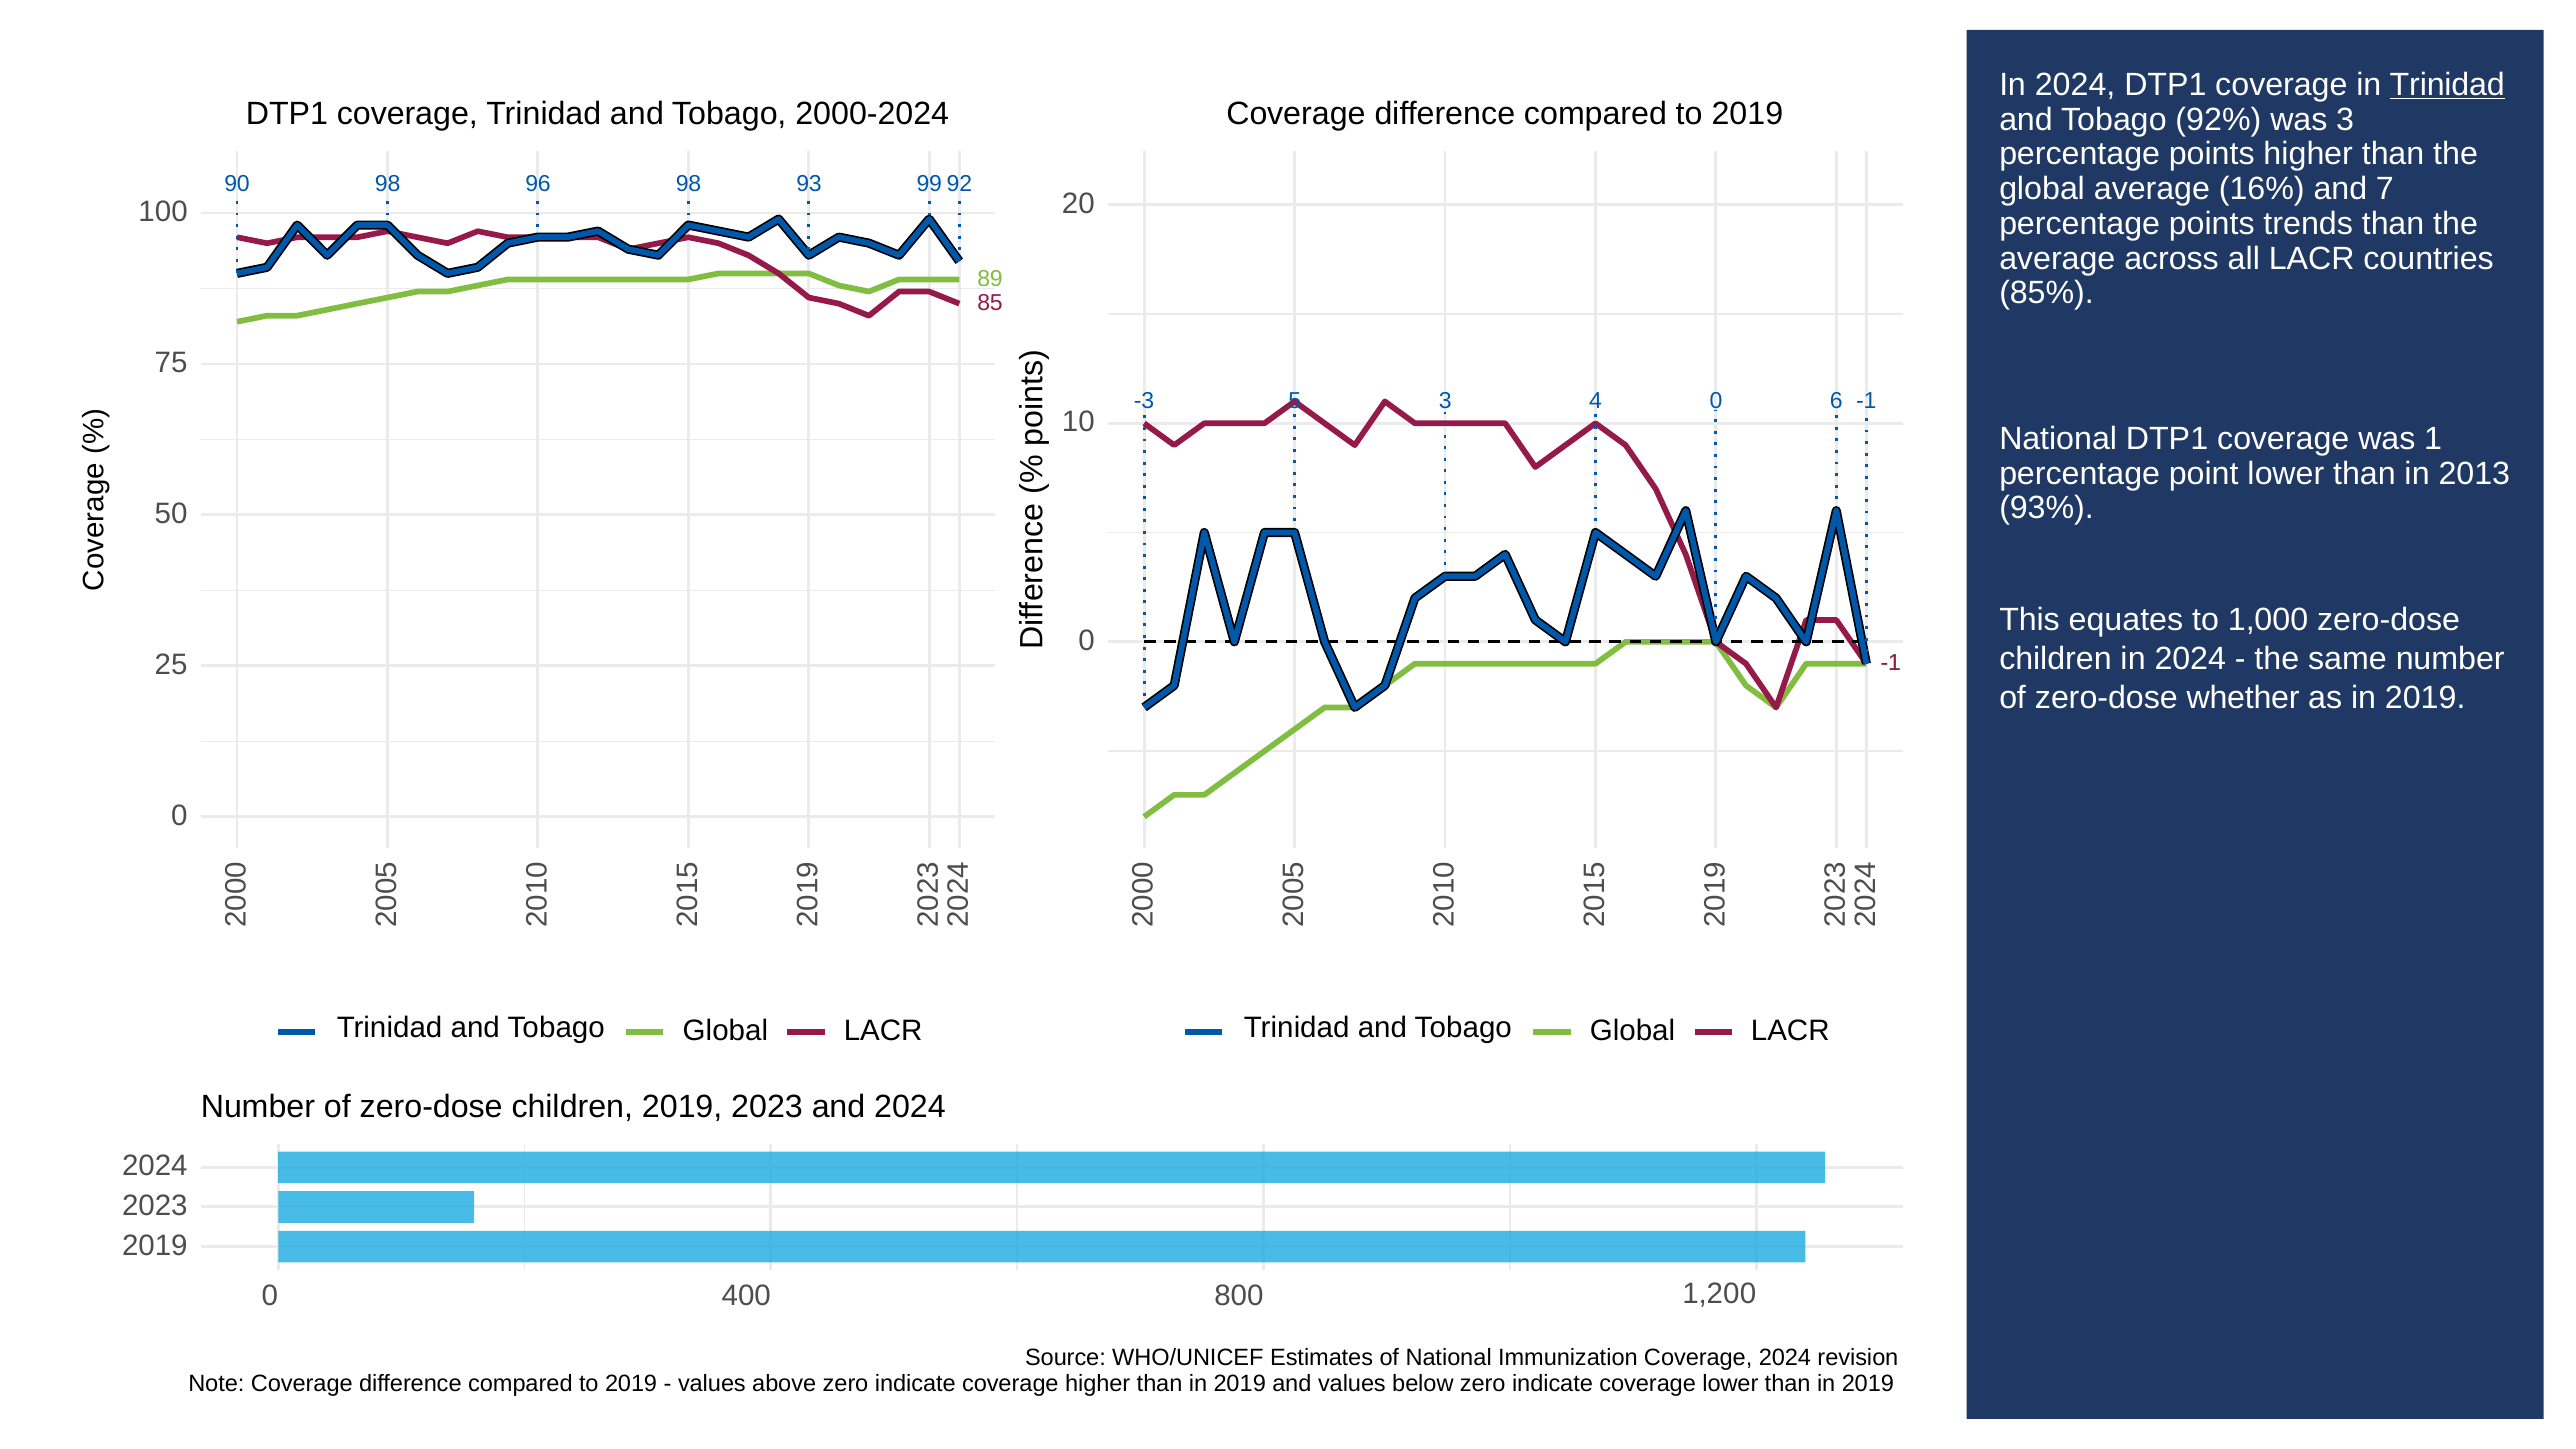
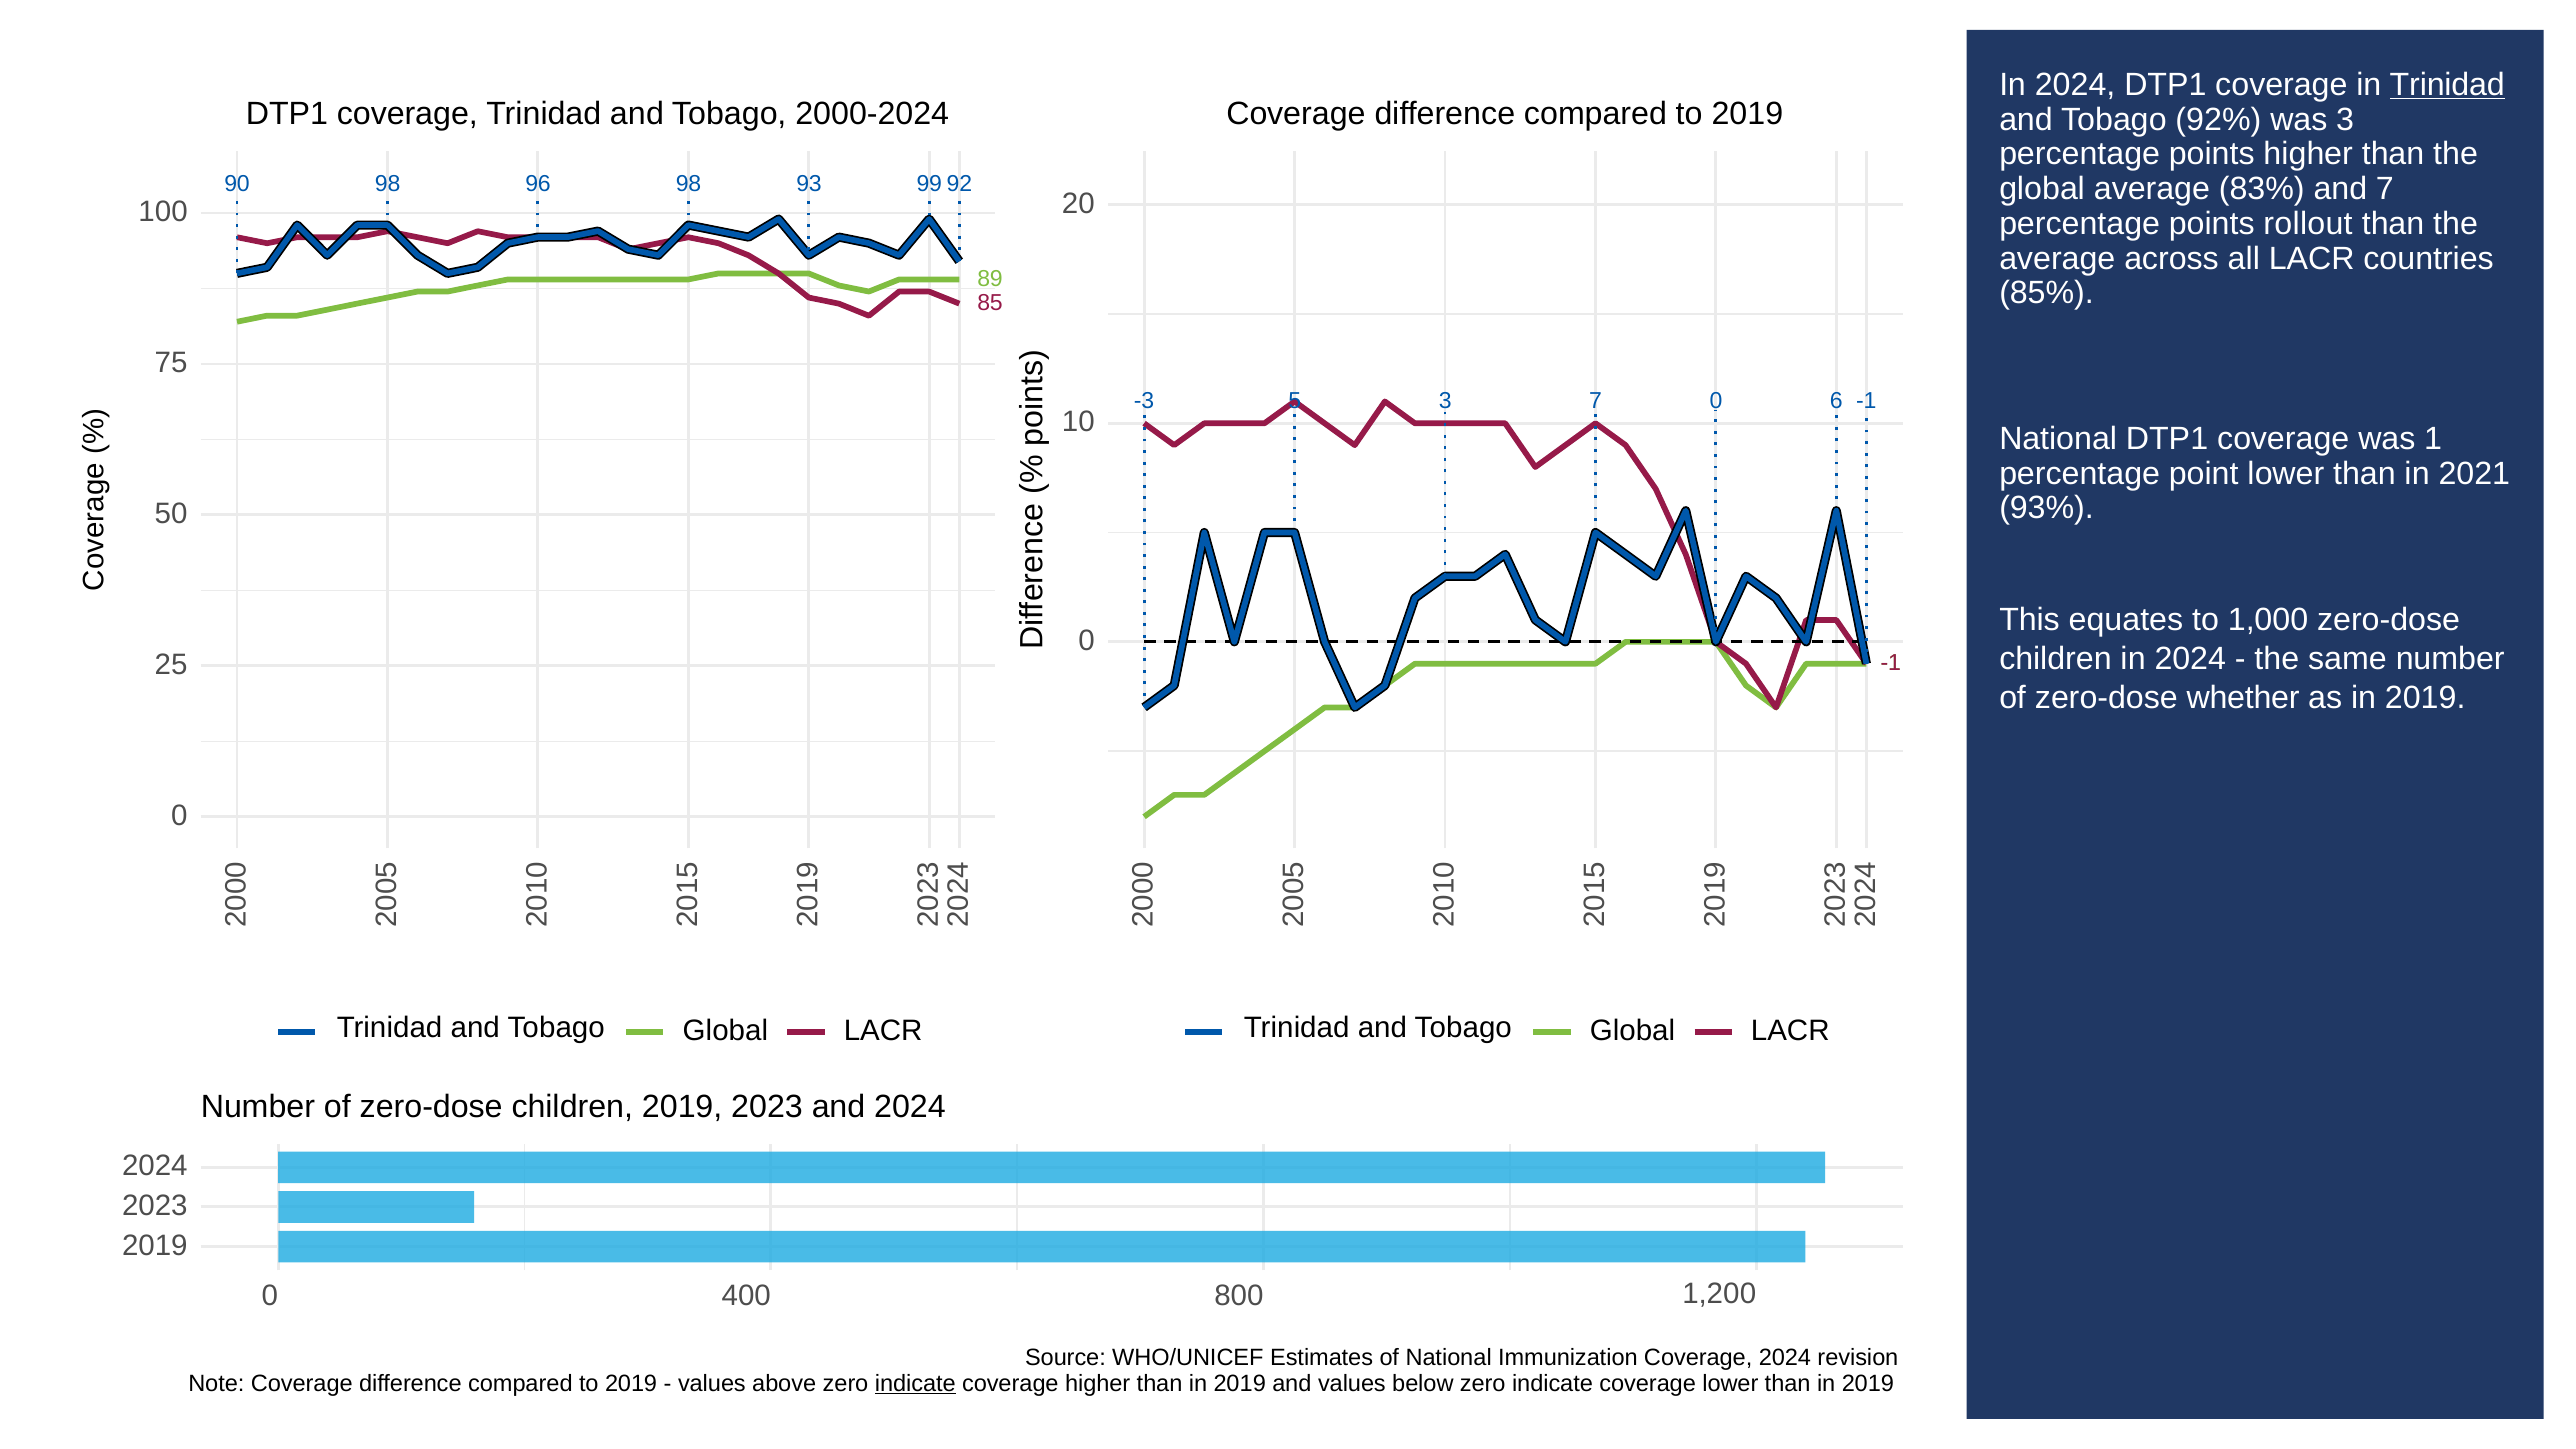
16%: 16% -> 83% (2262, 189)
trends: trends -> rollout (2308, 224)
3 4: 4 -> 7 (1596, 401)
2013: 2013 -> 2021 (2474, 474)
indicate underline: none -> present (915, 1383)
